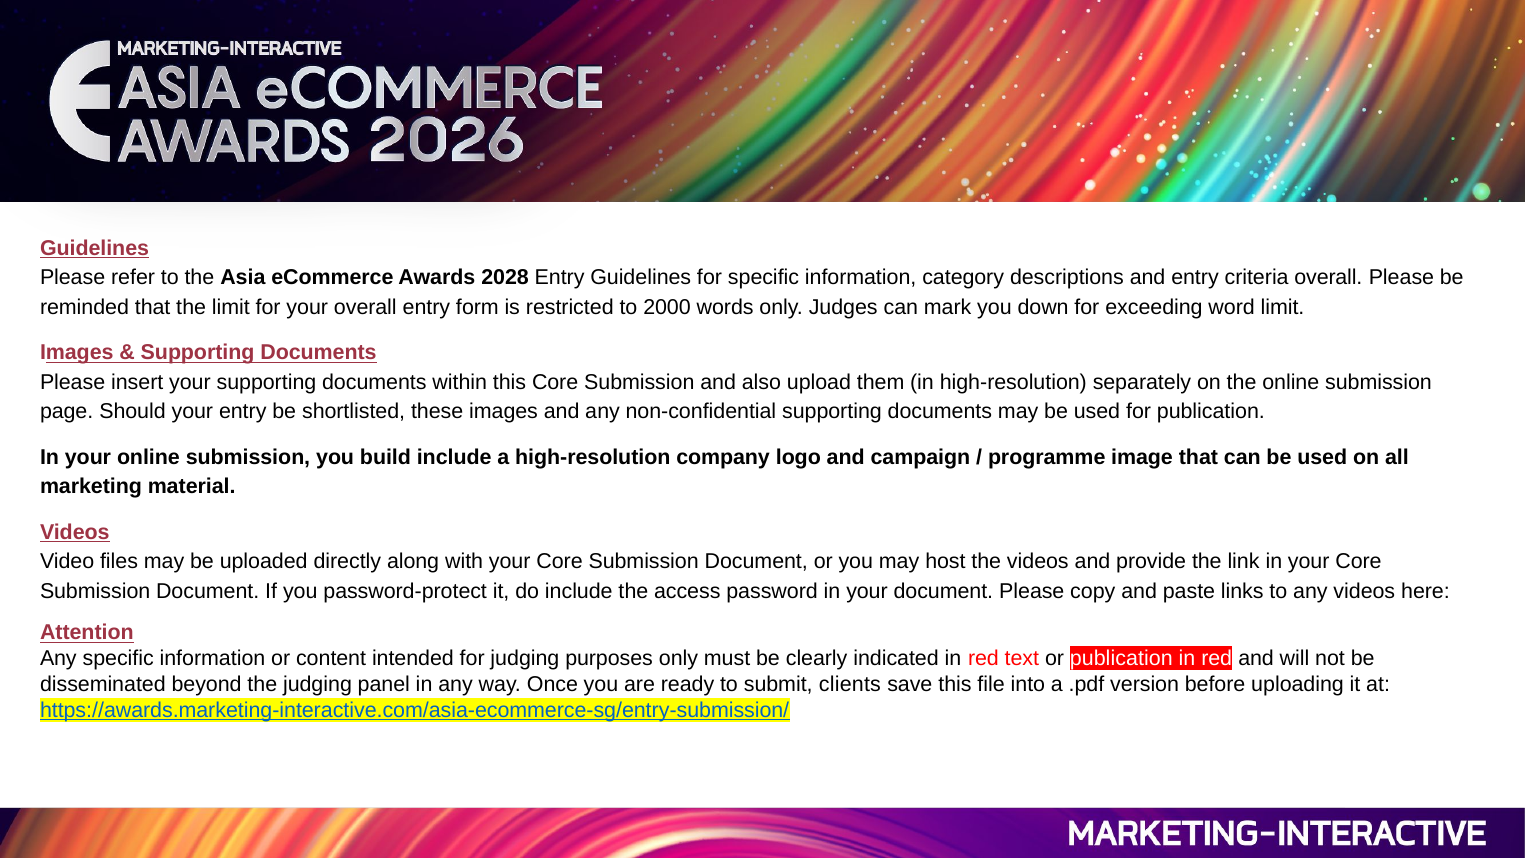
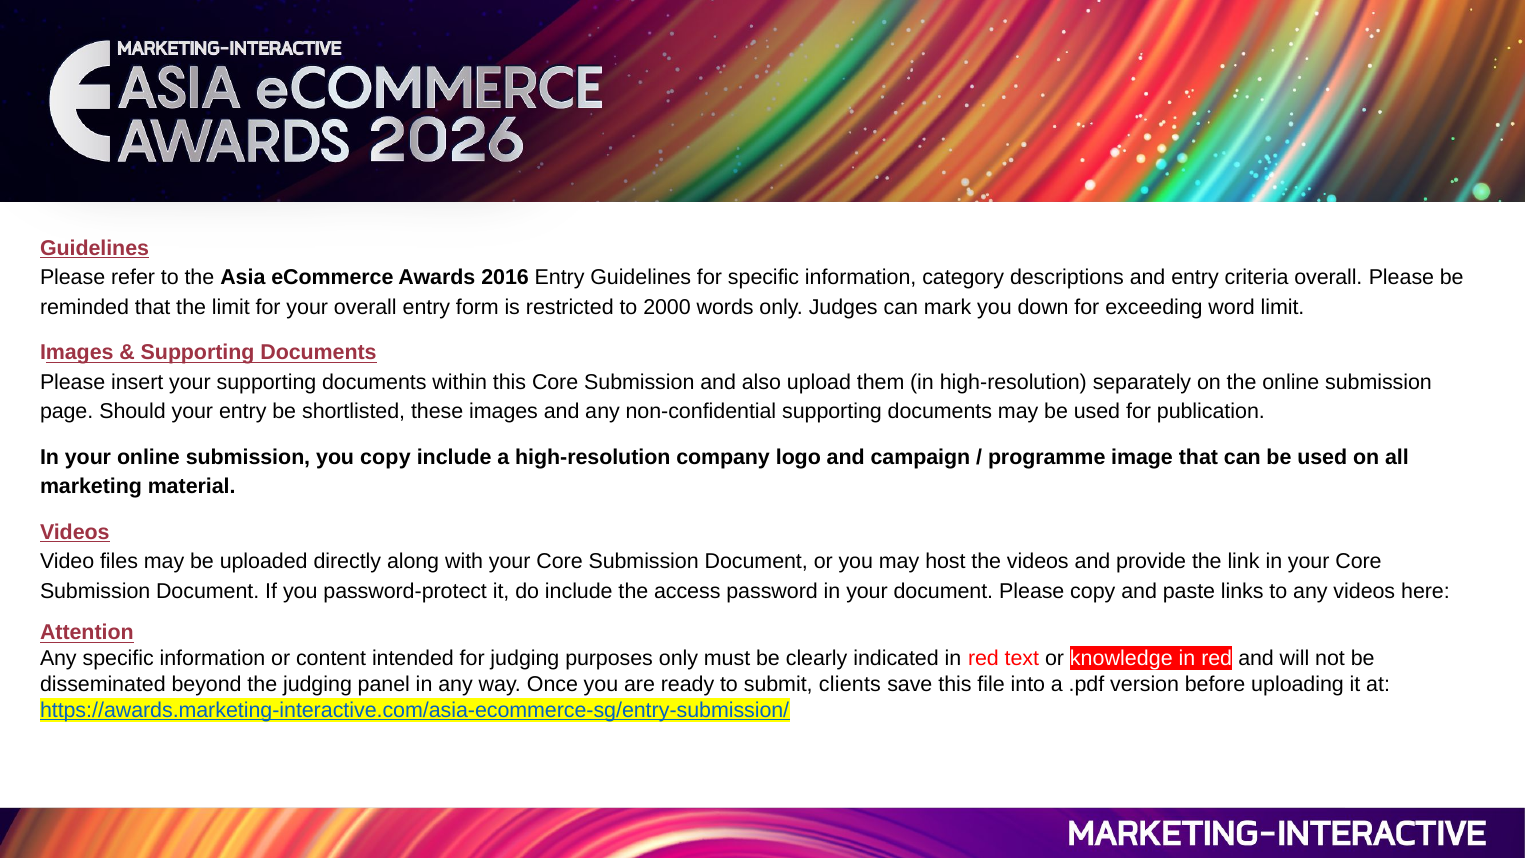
2028: 2028 -> 2016 (505, 278)
you build: build -> copy (385, 457)
or publication: publication -> knowledge (1121, 658)
